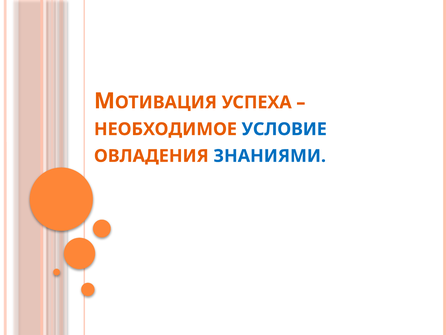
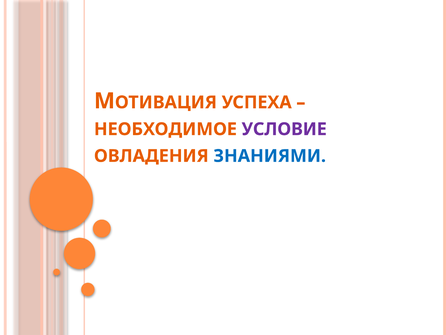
УСЛОВИЕ colour: blue -> purple (284, 129)
